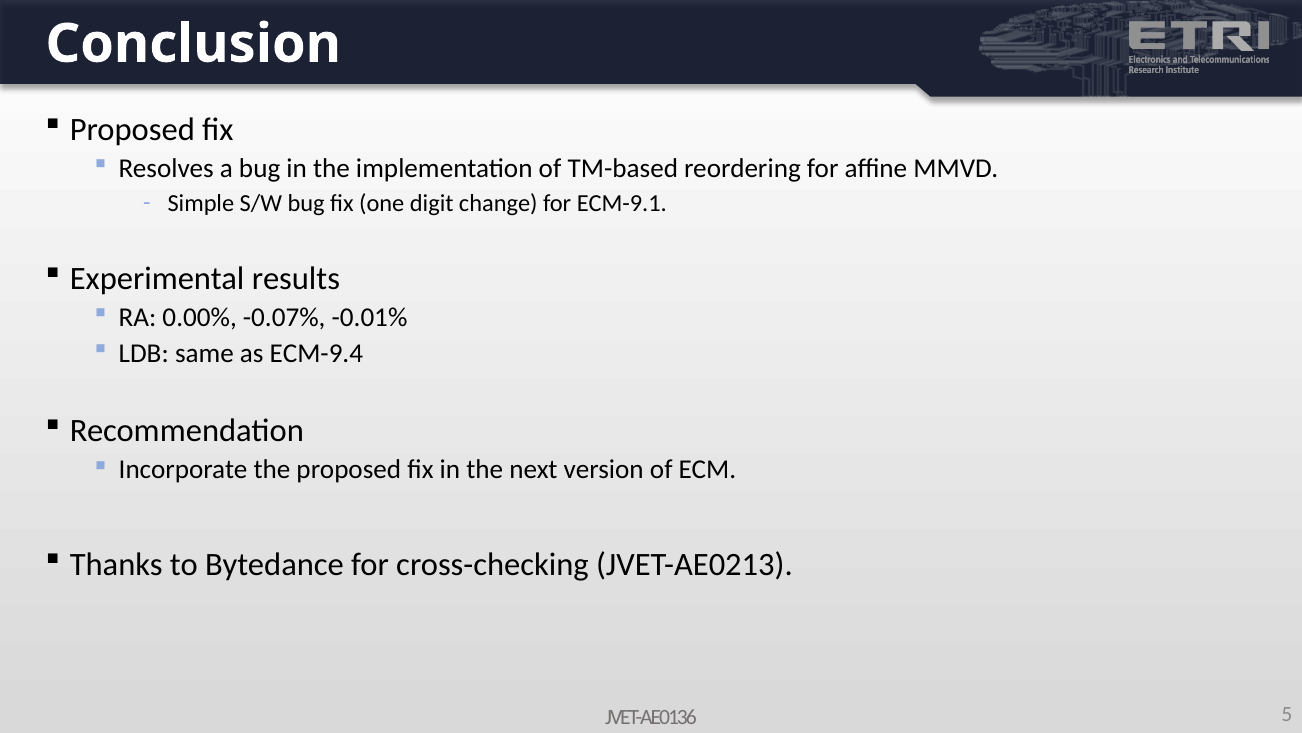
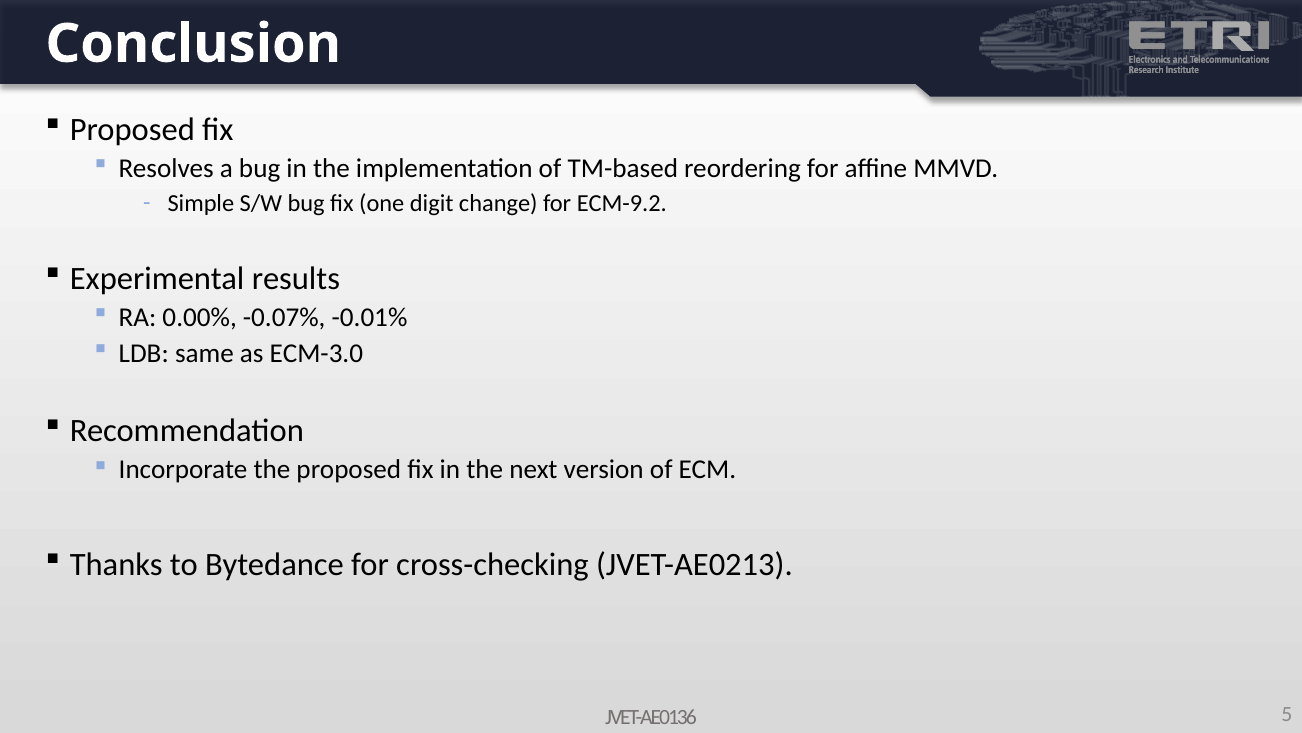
ECM-9.1: ECM-9.1 -> ECM-9.2 (622, 203)
ECM-9.4: ECM-9.4 -> ECM-3.0 (316, 354)
